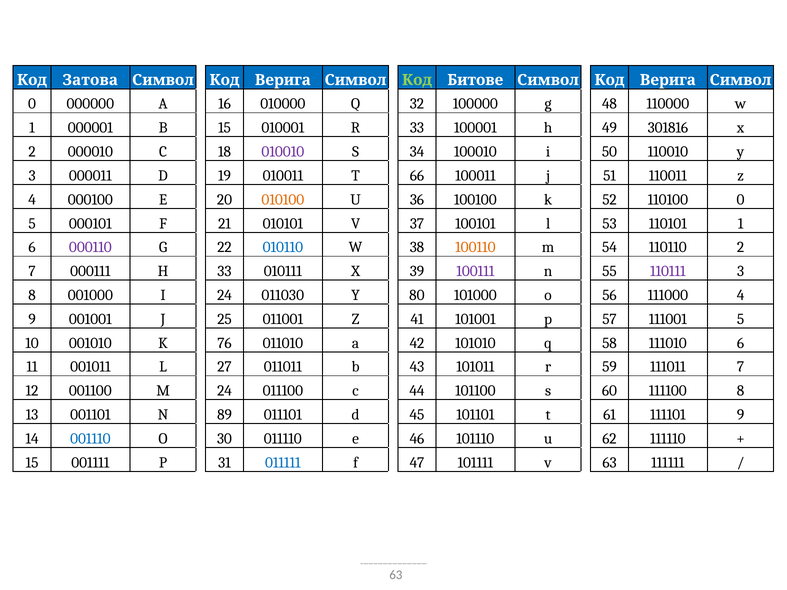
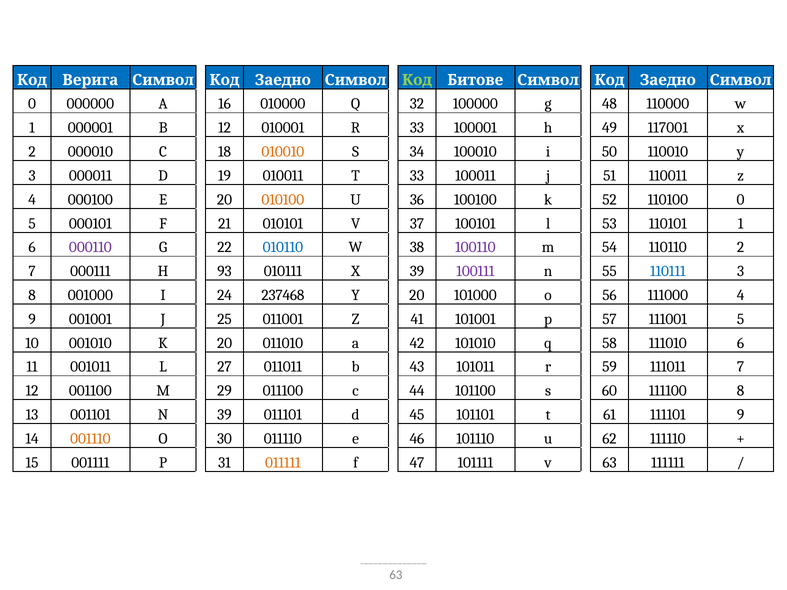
Затова: Затова -> Верига (90, 80)
Верига: Верига -> Заедно (283, 80)
Битове Символ Код Верига: Верига -> Заедно (668, 80)
B 15: 15 -> 12 (224, 128)
301816: 301816 -> 117001 (668, 128)
010010 colour: purple -> orange (283, 152)
T 66: 66 -> 33 (417, 176)
100110 colour: orange -> purple (475, 247)
H 33: 33 -> 93 (225, 271)
110111 colour: purple -> blue (668, 271)
011030: 011030 -> 237468 (283, 295)
Y 80: 80 -> 20 (417, 295)
K 76: 76 -> 20 (225, 343)
M 24: 24 -> 29 (224, 391)
N 89: 89 -> 39 (224, 415)
001110 colour: blue -> orange (90, 439)
011111 colour: blue -> orange (283, 463)
